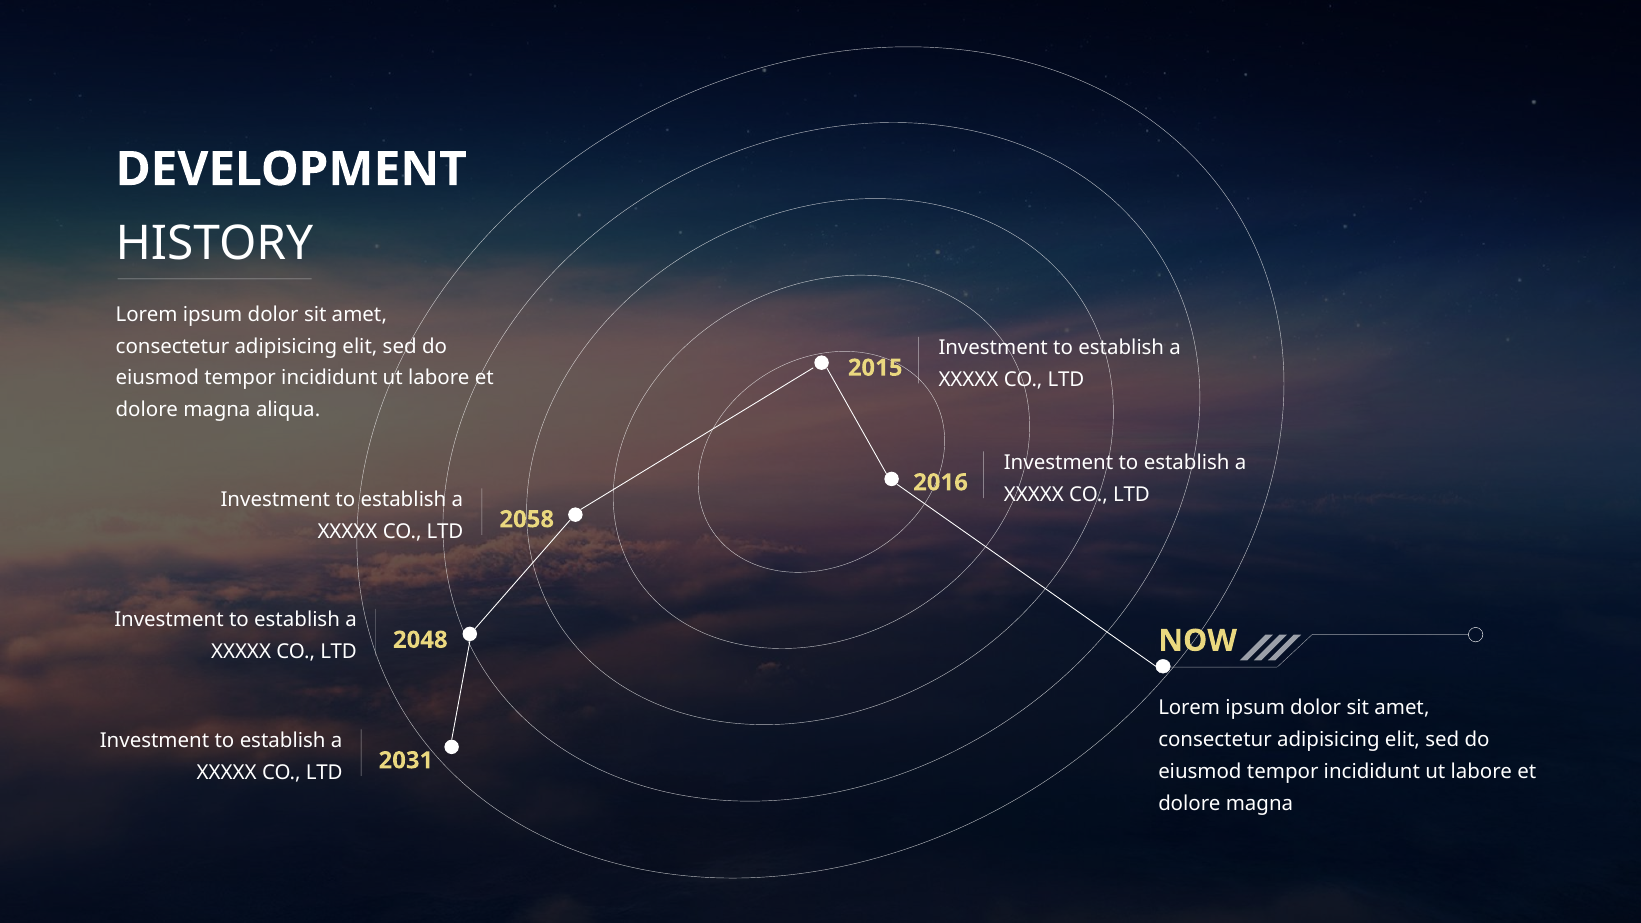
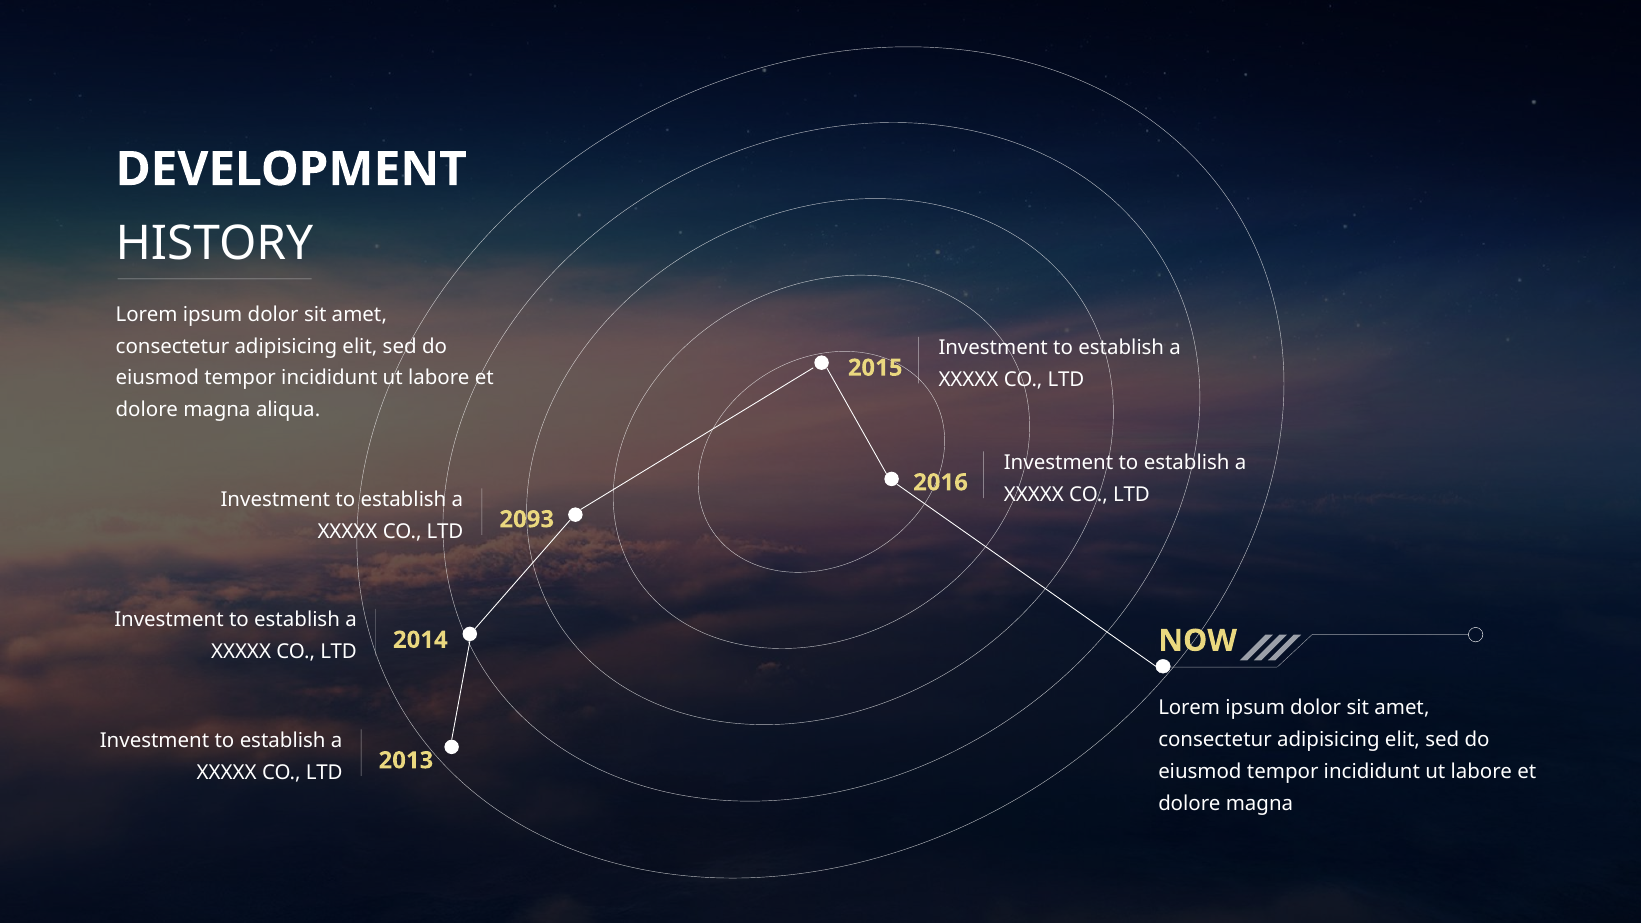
2058: 2058 -> 2093 (527, 519)
2048: 2048 -> 2014 (420, 640)
2031: 2031 -> 2013 (406, 760)
